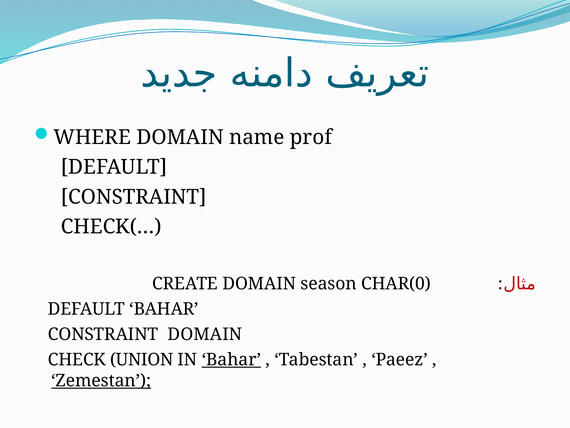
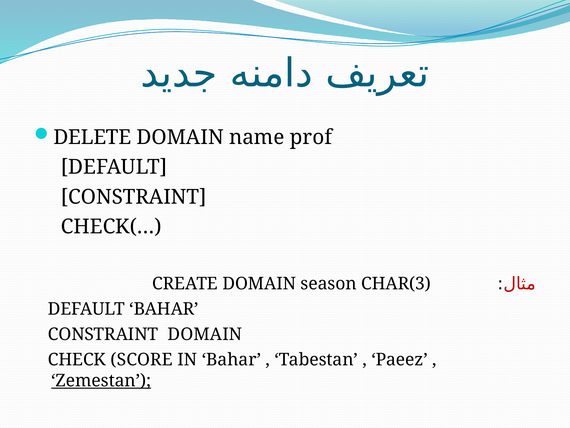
WHERE: WHERE -> DELETE (92, 137)
CHAR(0: CHAR(0 -> CHAR(3 (396, 283)
UNION: UNION -> SCORE (142, 359)
Bahar underline: present -> none (231, 359)
